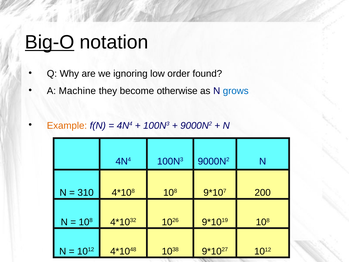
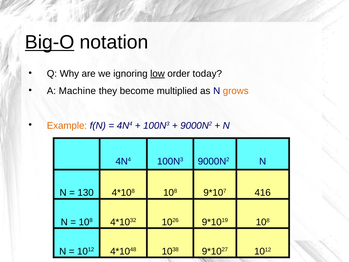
low underline: none -> present (157, 74)
found: found -> today (207, 74)
otherwise: otherwise -> multiplied (177, 91)
grows colour: blue -> orange (236, 91)
310: 310 -> 130 (86, 193)
200: 200 -> 416 (263, 193)
